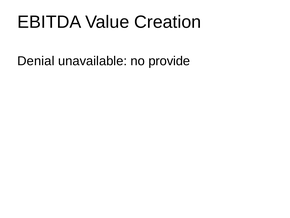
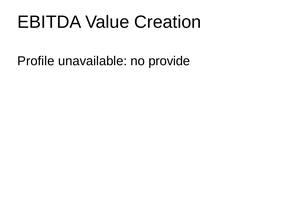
Denial: Denial -> Profile (36, 61)
